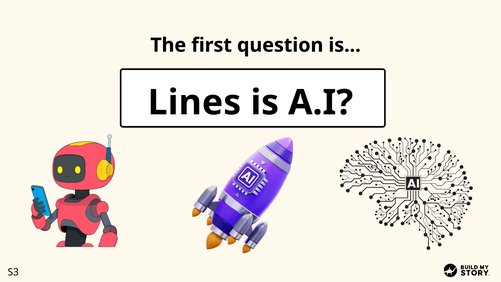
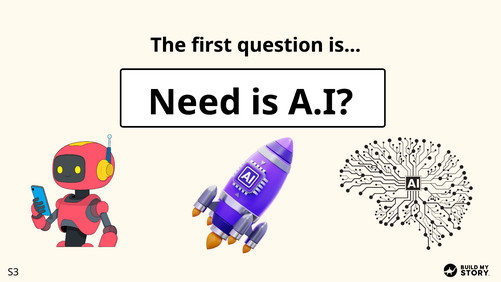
Lines: Lines -> Need (195, 103)
